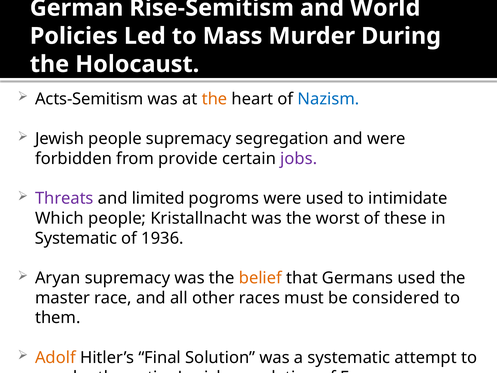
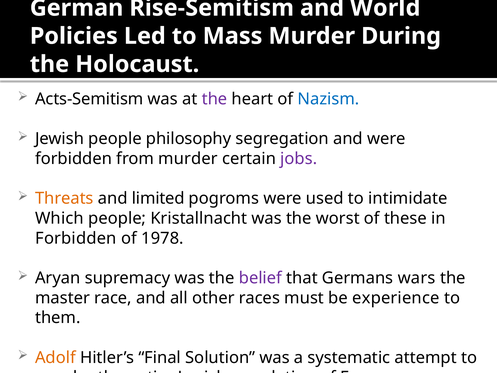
the colour: orange -> purple (214, 99)
people supremacy: supremacy -> philosophy (189, 139)
from provide: provide -> murder (188, 159)
Threats colour: purple -> orange (64, 198)
Systematic: Systematic -> Forbidden (76, 238)
1936: 1936 -> 1978 (162, 238)
belief colour: orange -> purple (260, 278)
Germans used: used -> wars (417, 278)
considered: considered -> experience (396, 298)
